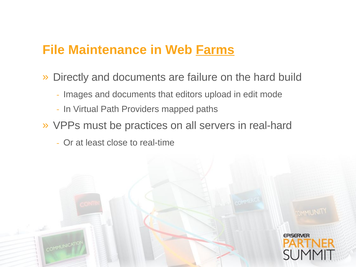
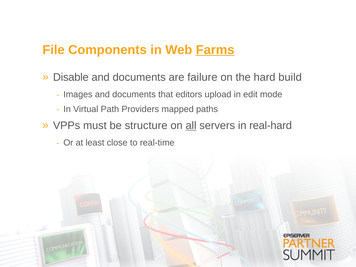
Maintenance: Maintenance -> Components (107, 50)
Directly: Directly -> Disable (71, 77)
practices: practices -> structure (146, 126)
all underline: none -> present (191, 126)
